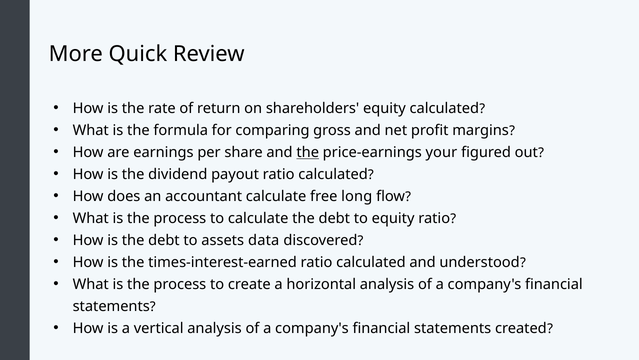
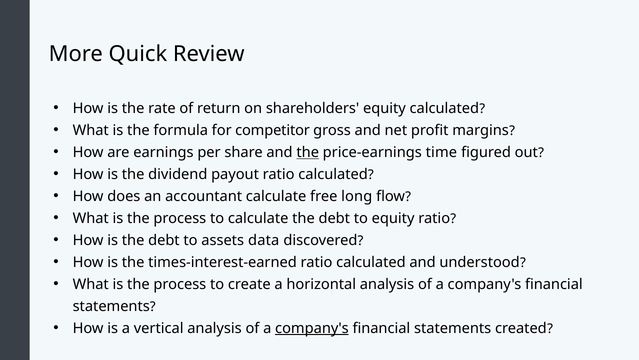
comparing: comparing -> competitor (273, 130)
your: your -> time (441, 152)
company's underline: none -> present (312, 328)
